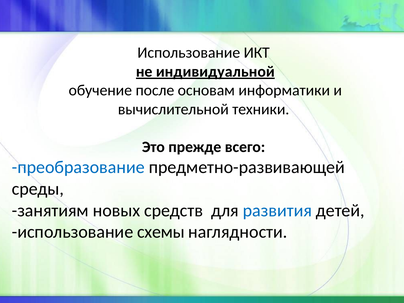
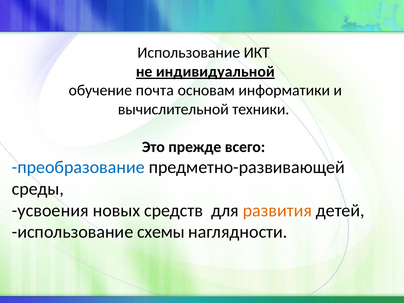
после: после -> почта (155, 90)
занятиям: занятиям -> усвоения (50, 210)
развития colour: blue -> orange (277, 210)
